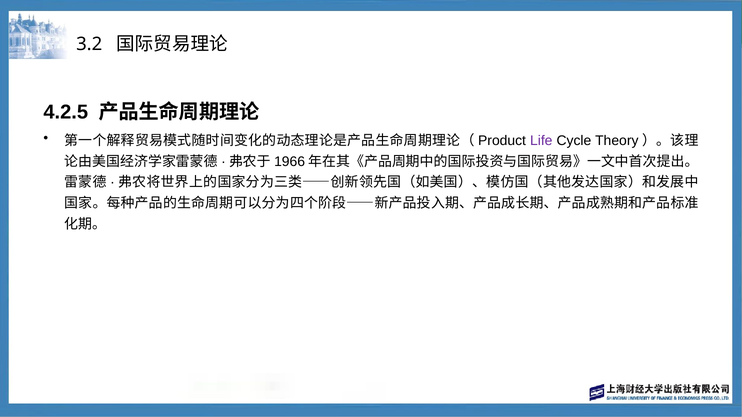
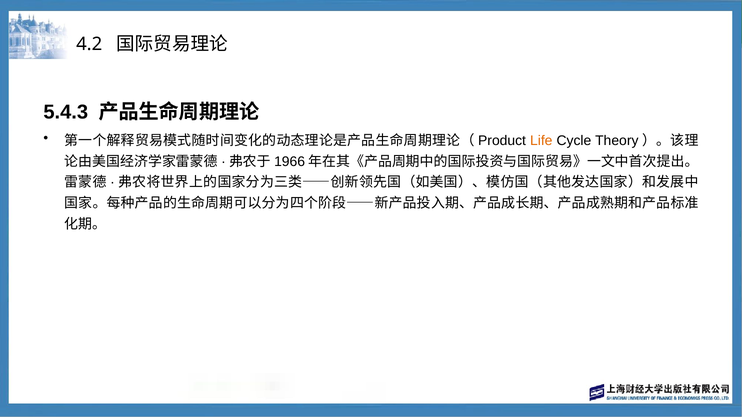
3.2: 3.2 -> 4.2 (89, 44)
4.2.5: 4.2.5 -> 5.4.3 (66, 112)
Life colour: purple -> orange (541, 141)
